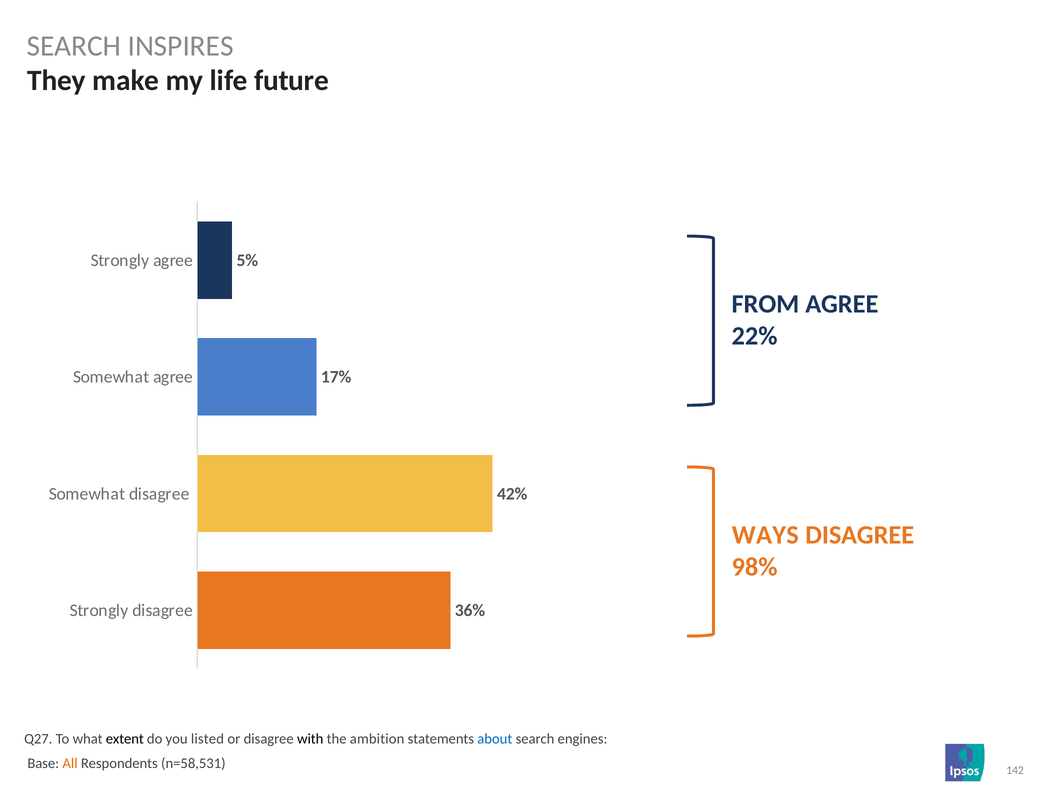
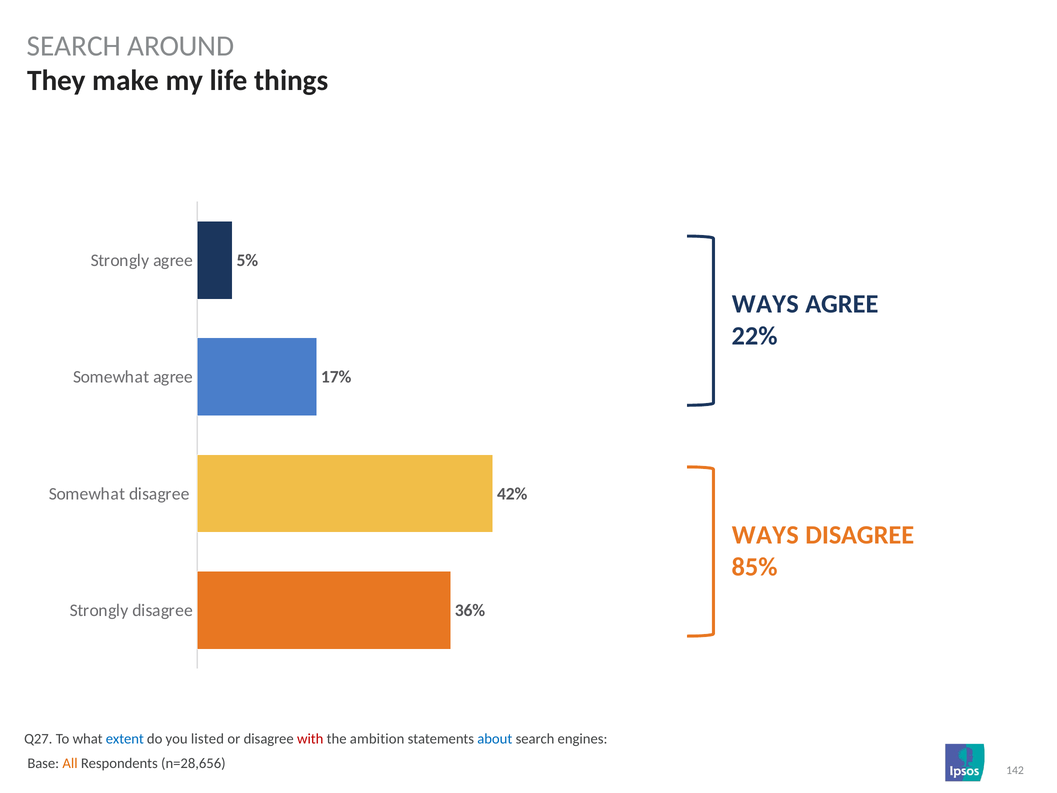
INSPIRES: INSPIRES -> AROUND (181, 46)
future: future -> things (291, 81)
FROM: FROM -> WAYS (765, 304)
98%: 98% -> 85% (755, 567)
extent colour: black -> blue (125, 739)
with colour: black -> red (310, 739)
n=58,531: n=58,531 -> n=28,656 (193, 763)
